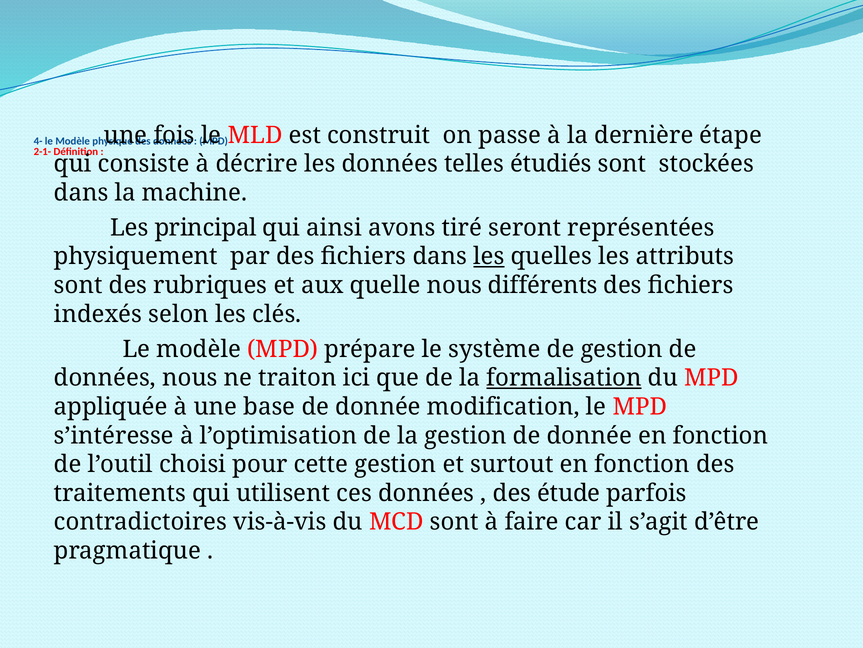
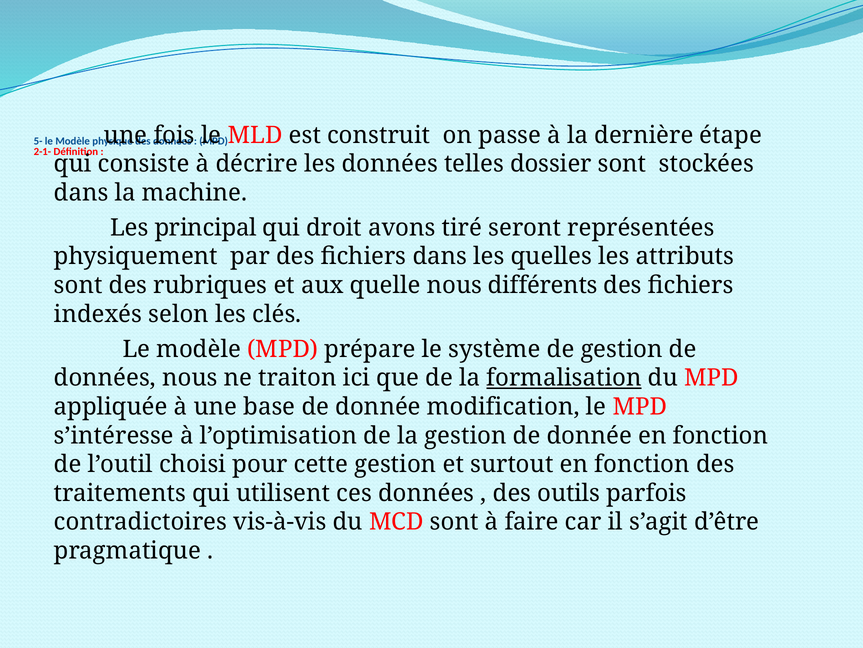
4-: 4- -> 5- (38, 141)
étudiés: étudiés -> dossier (551, 164)
ainsi: ainsi -> droit (334, 227)
les underline: present -> none (489, 256)
étude: étude -> outils (569, 493)
